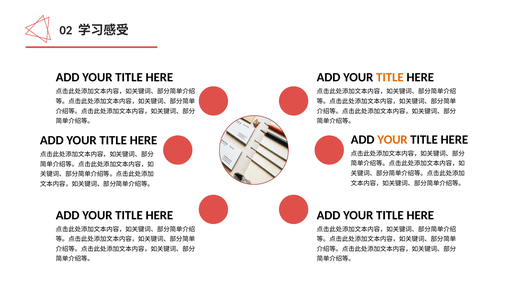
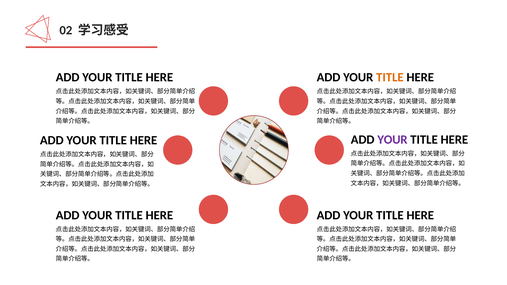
YOUR colour: orange -> purple (392, 140)
